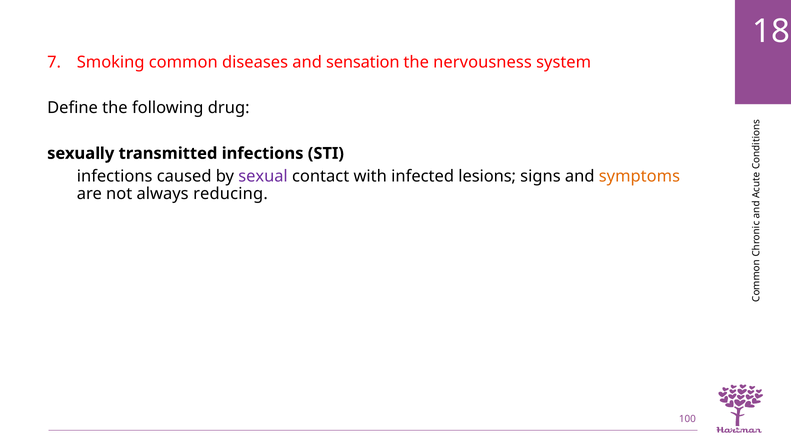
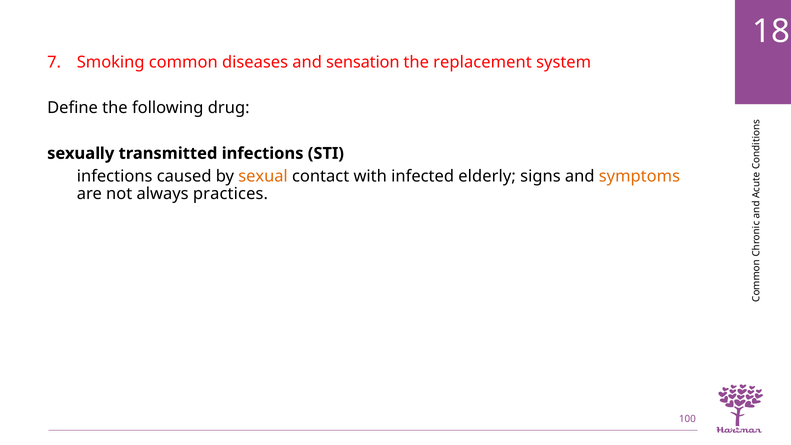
nervousness: nervousness -> replacement (483, 62)
sexual colour: purple -> orange (263, 176)
lesions: lesions -> elderly (487, 176)
reducing: reducing -> practices (230, 194)
